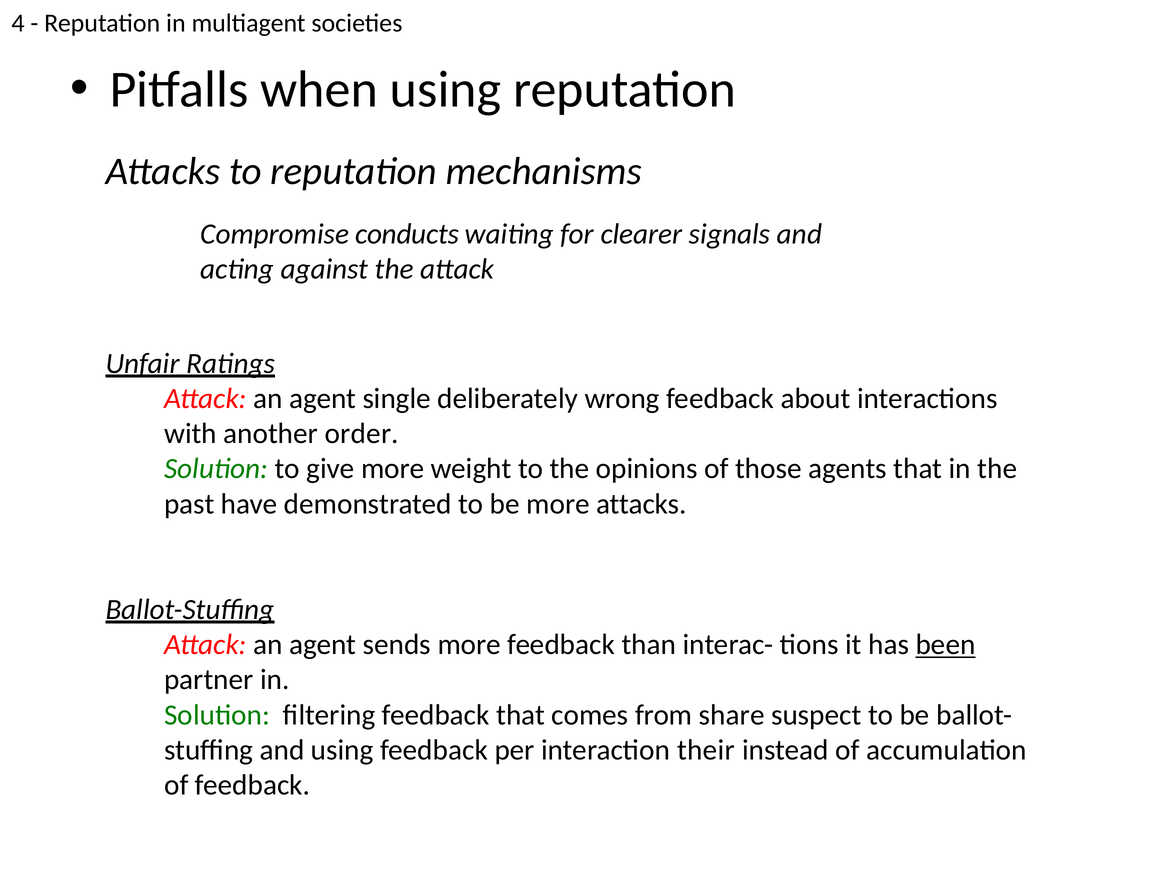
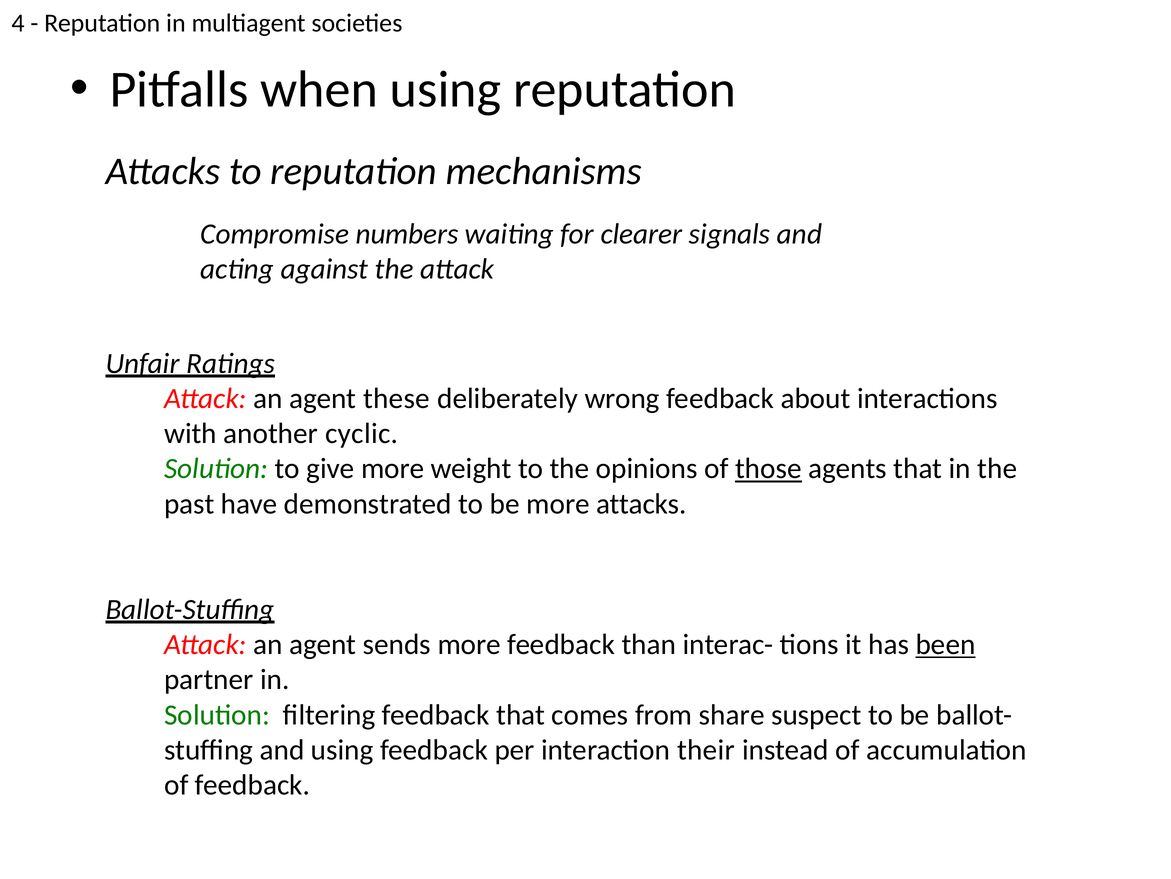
conducts: conducts -> numbers (407, 234)
single: single -> these (396, 398)
order: order -> cyclic (362, 433)
those underline: none -> present (768, 468)
